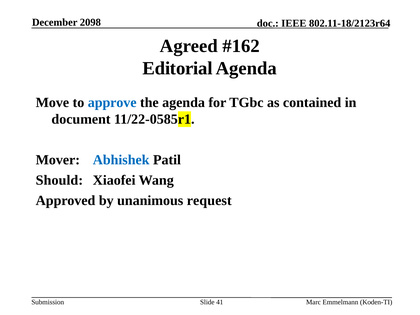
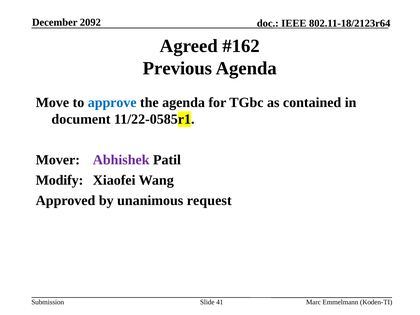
2098: 2098 -> 2092 (90, 22)
Editorial: Editorial -> Previous (177, 68)
Abhishek colour: blue -> purple (121, 160)
Should: Should -> Modify (59, 180)
